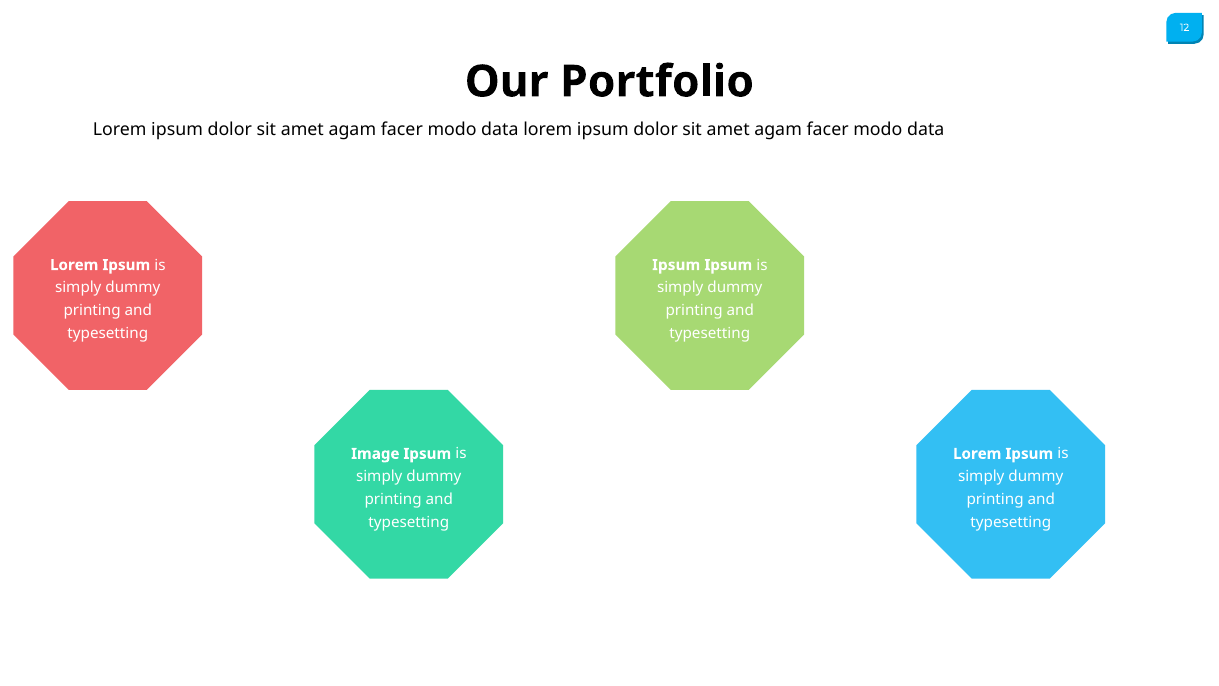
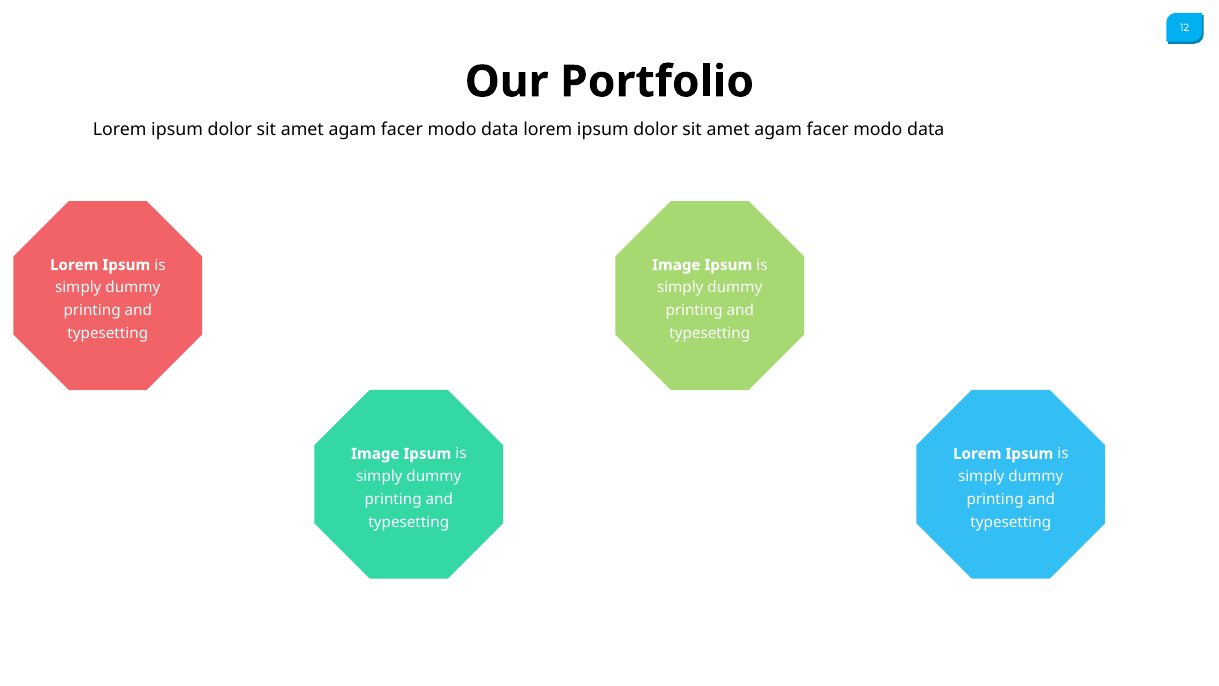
Ipsum: Ipsum -> Image (676, 265)
